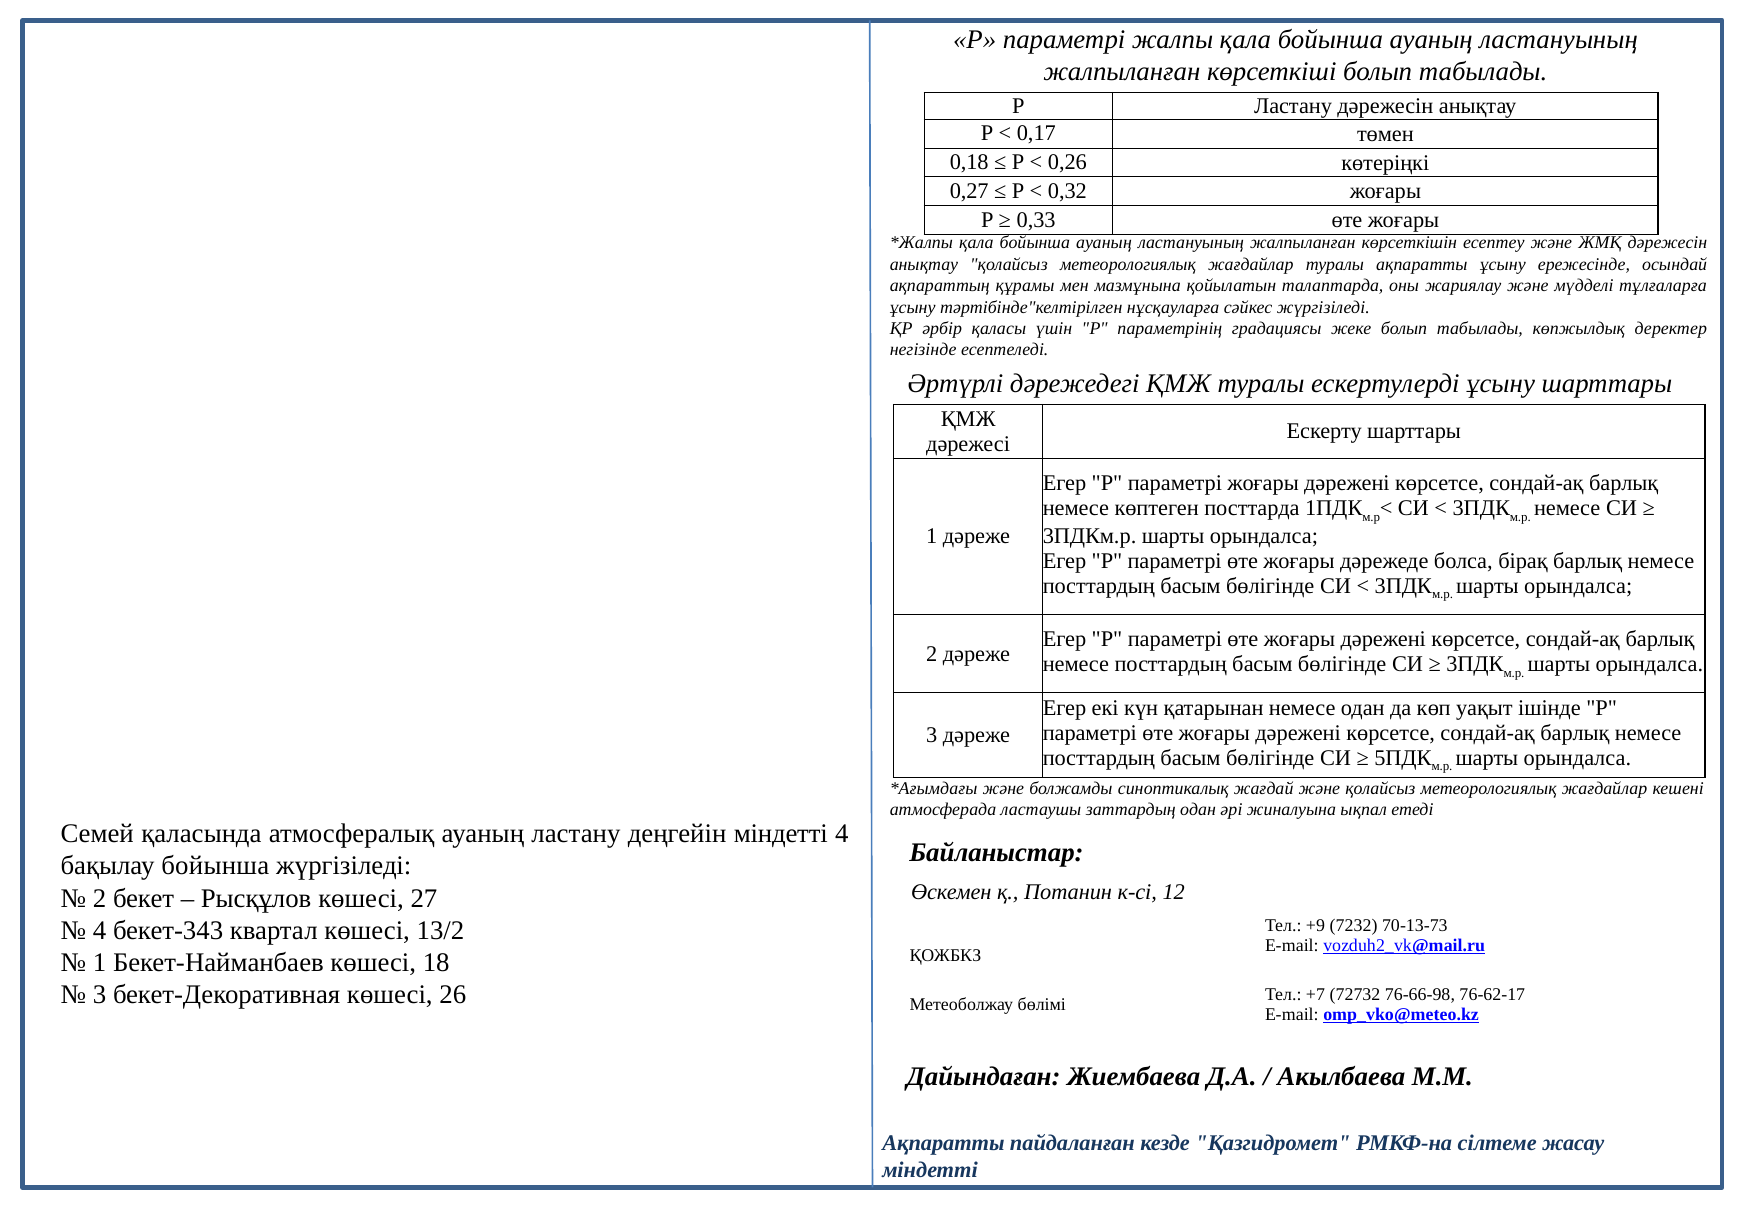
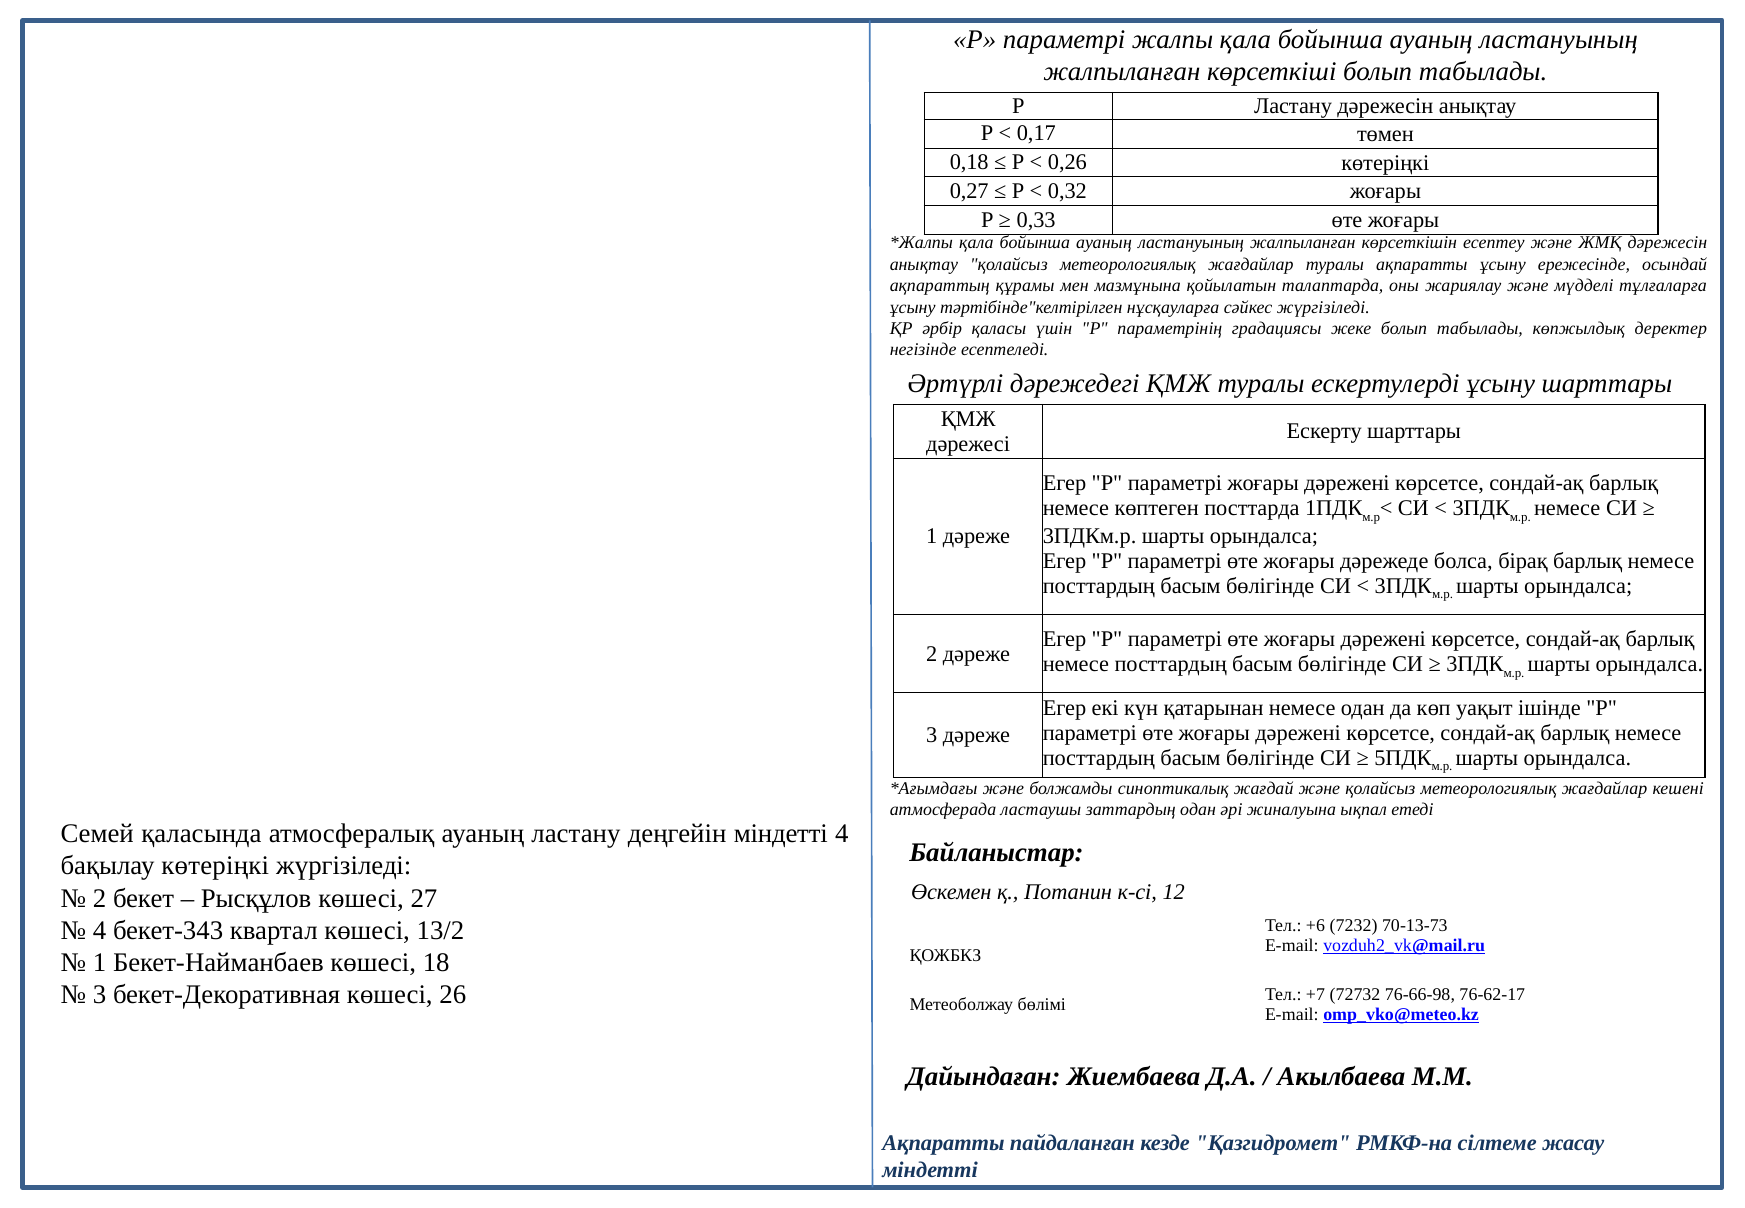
бақылау бойынша: бойынша -> көтеріңкі (215, 866)
+9: +9 -> +6 (1316, 925)
